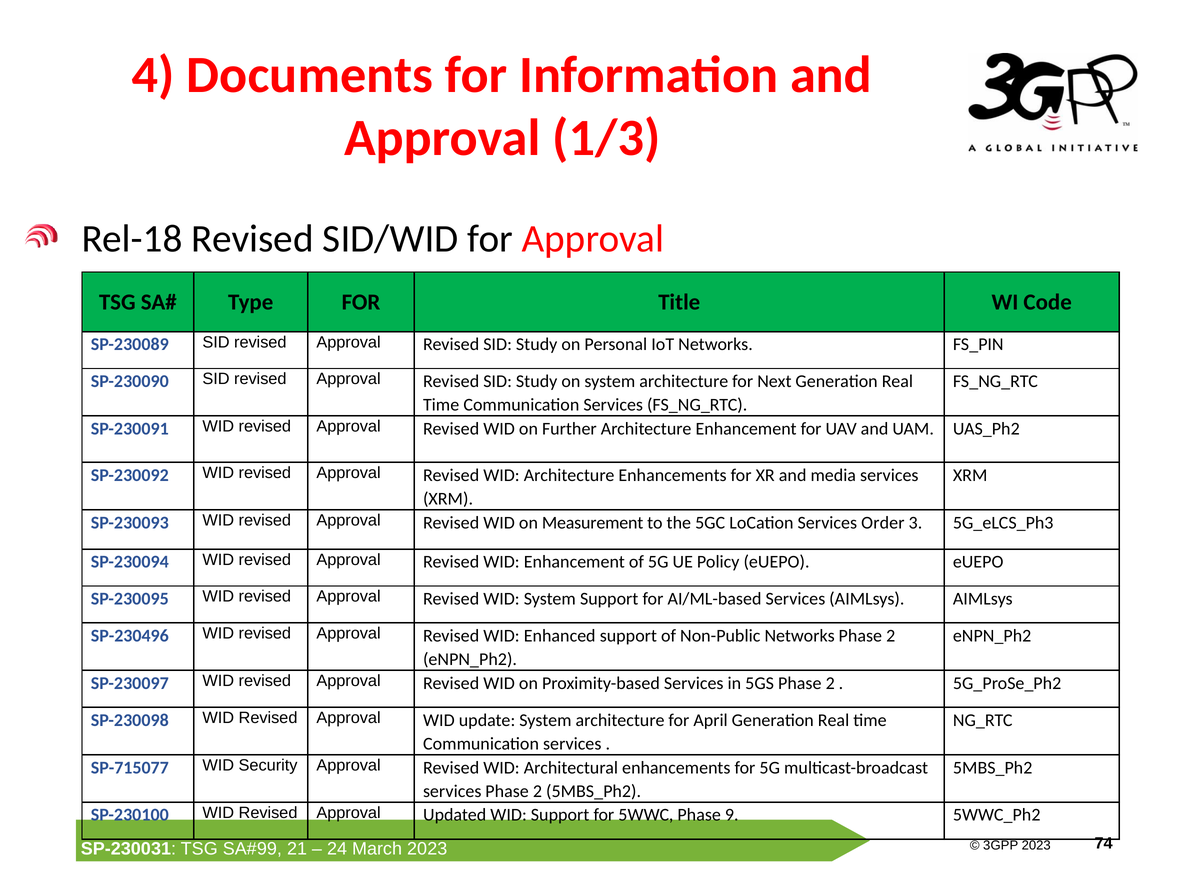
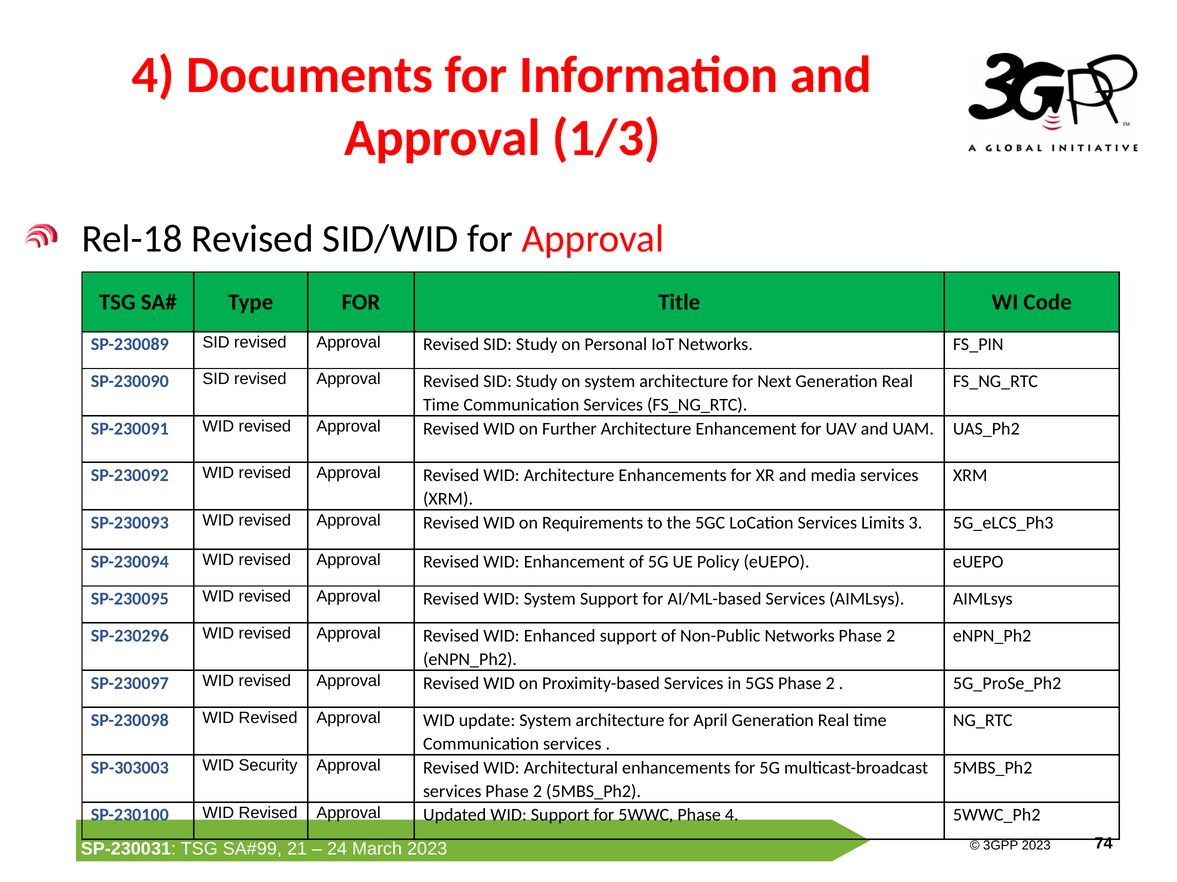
Measurement: Measurement -> Requirements (593, 523)
Order: Order -> Limits (883, 523)
SP-230496: SP-230496 -> SP-230296 (130, 636)
SP-715077: SP-715077 -> SP-303003 (130, 768)
Phase 9: 9 -> 4 (732, 816)
